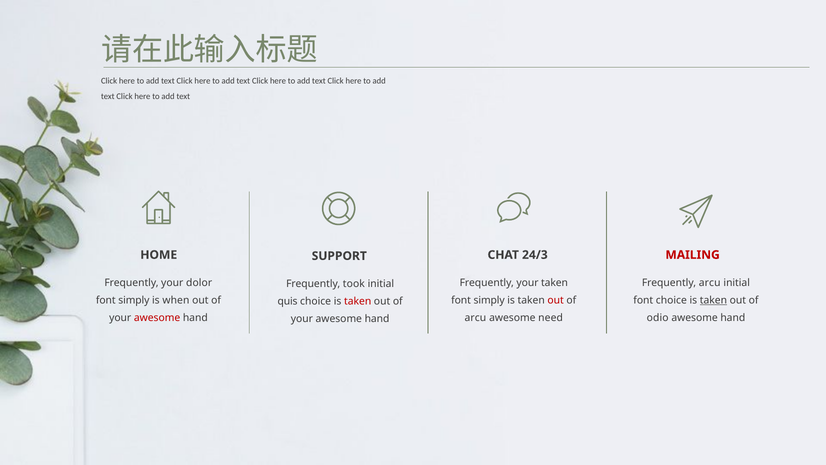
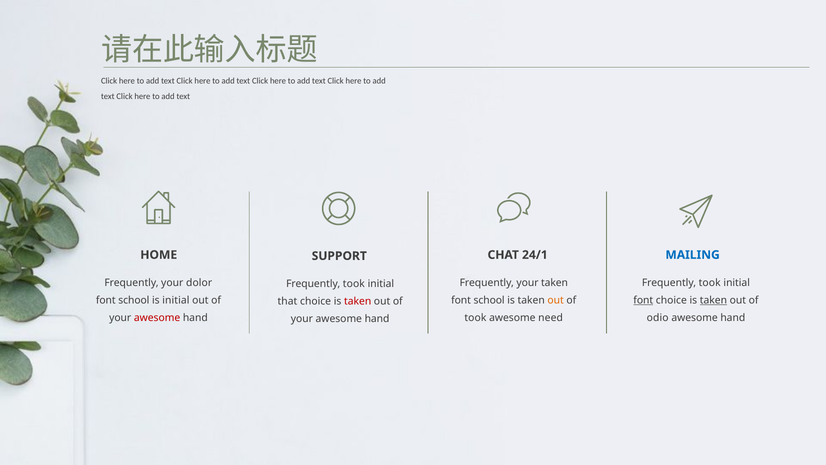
24/3: 24/3 -> 24/1 (535, 255)
MAILING colour: red -> blue (693, 255)
arcu: arcu -> took (710, 283)
simply: simply -> school (134, 300)
is when: when -> initial (176, 300)
simply: simply -> school (489, 300)
out colour: red -> orange (556, 300)
font underline: none -> present (643, 300)
quis: quis -> that (287, 301)
arcu: arcu -> took (475, 317)
